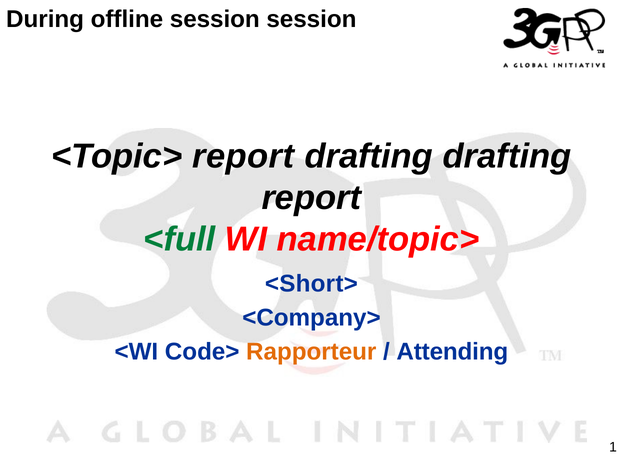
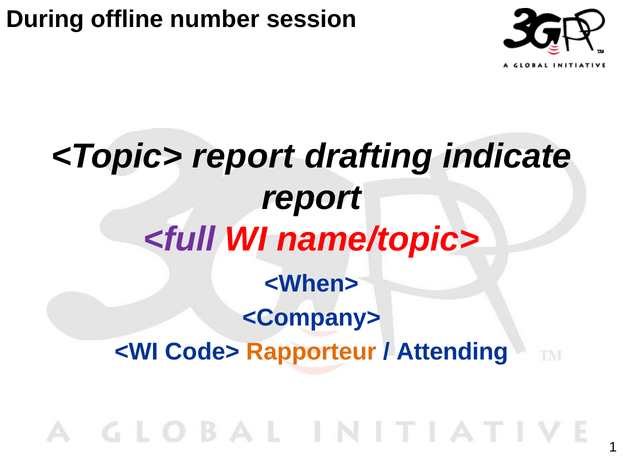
offline session: session -> number (215, 19)
drafting drafting: drafting -> indicate (507, 156)
<full colour: green -> purple (179, 239)
<Short>: <Short> -> <When> (312, 284)
